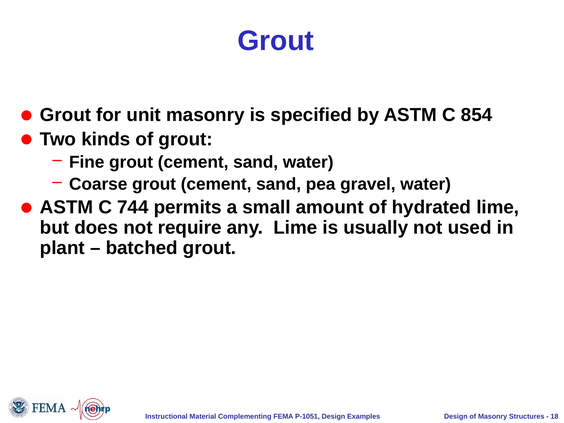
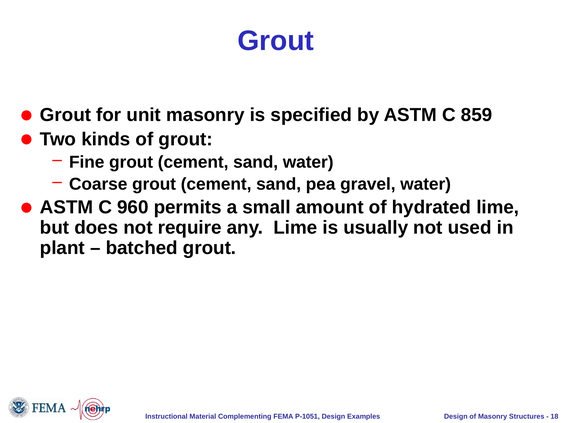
854: 854 -> 859 (477, 115)
744: 744 -> 960 (133, 207)
